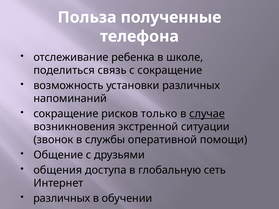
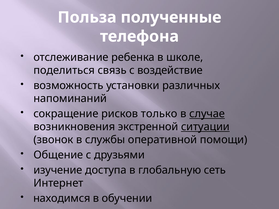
с сокращение: сокращение -> воздействие (170, 70)
ситуации underline: none -> present (205, 127)
общения: общения -> изучение (58, 170)
различных: различных -> находимся (62, 199)
